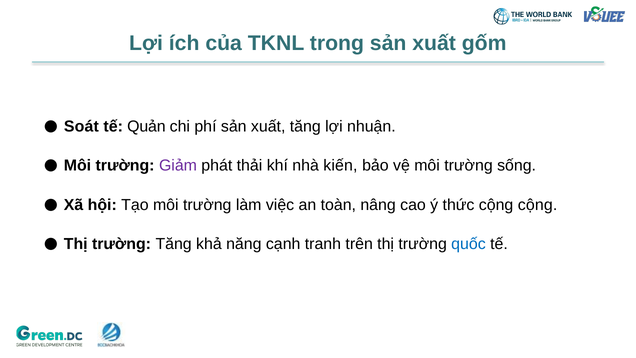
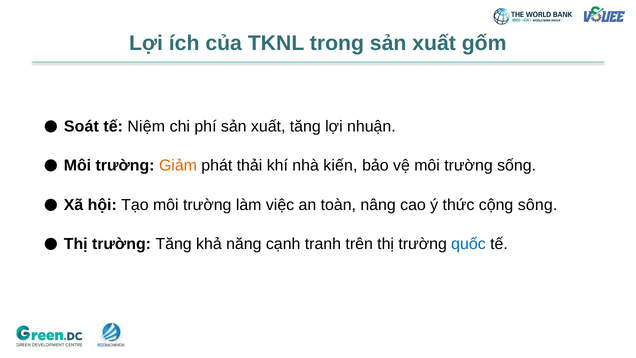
Quản: Quản -> Niệm (146, 126)
Giảm colour: purple -> orange (178, 165)
cộng cộng: cộng -> sông (538, 205)
